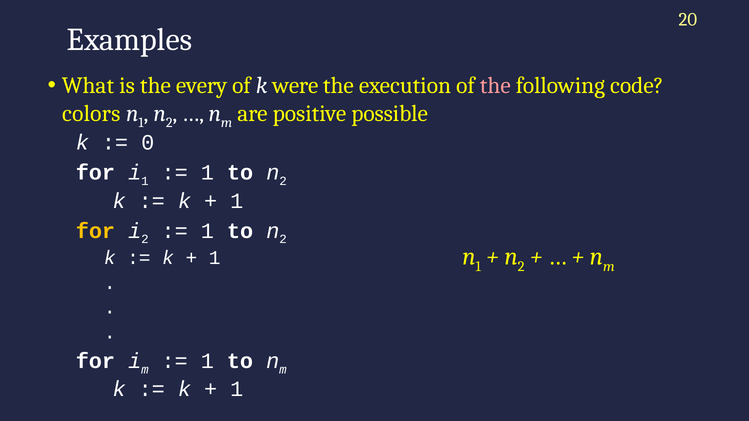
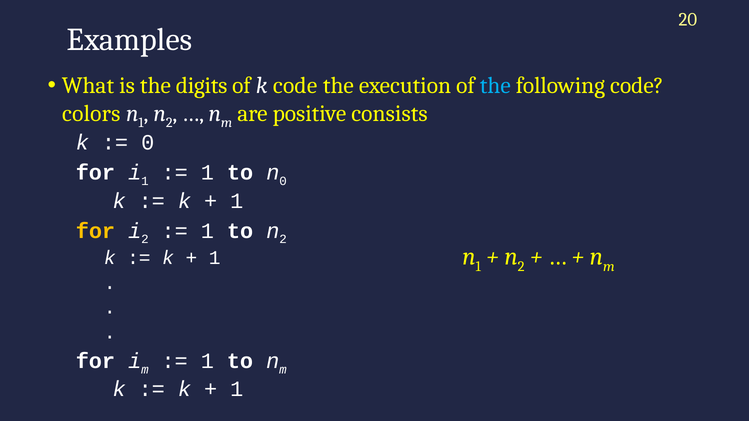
every: every -> digits (202, 86)
k were: were -> code (295, 86)
the colour: pink -> light blue (495, 86)
possible: possible -> consists (389, 114)
2: 2 -> 0 (283, 181)
